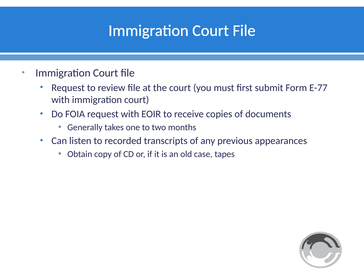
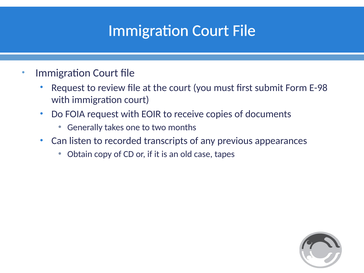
E-77: E-77 -> E-98 (318, 88)
